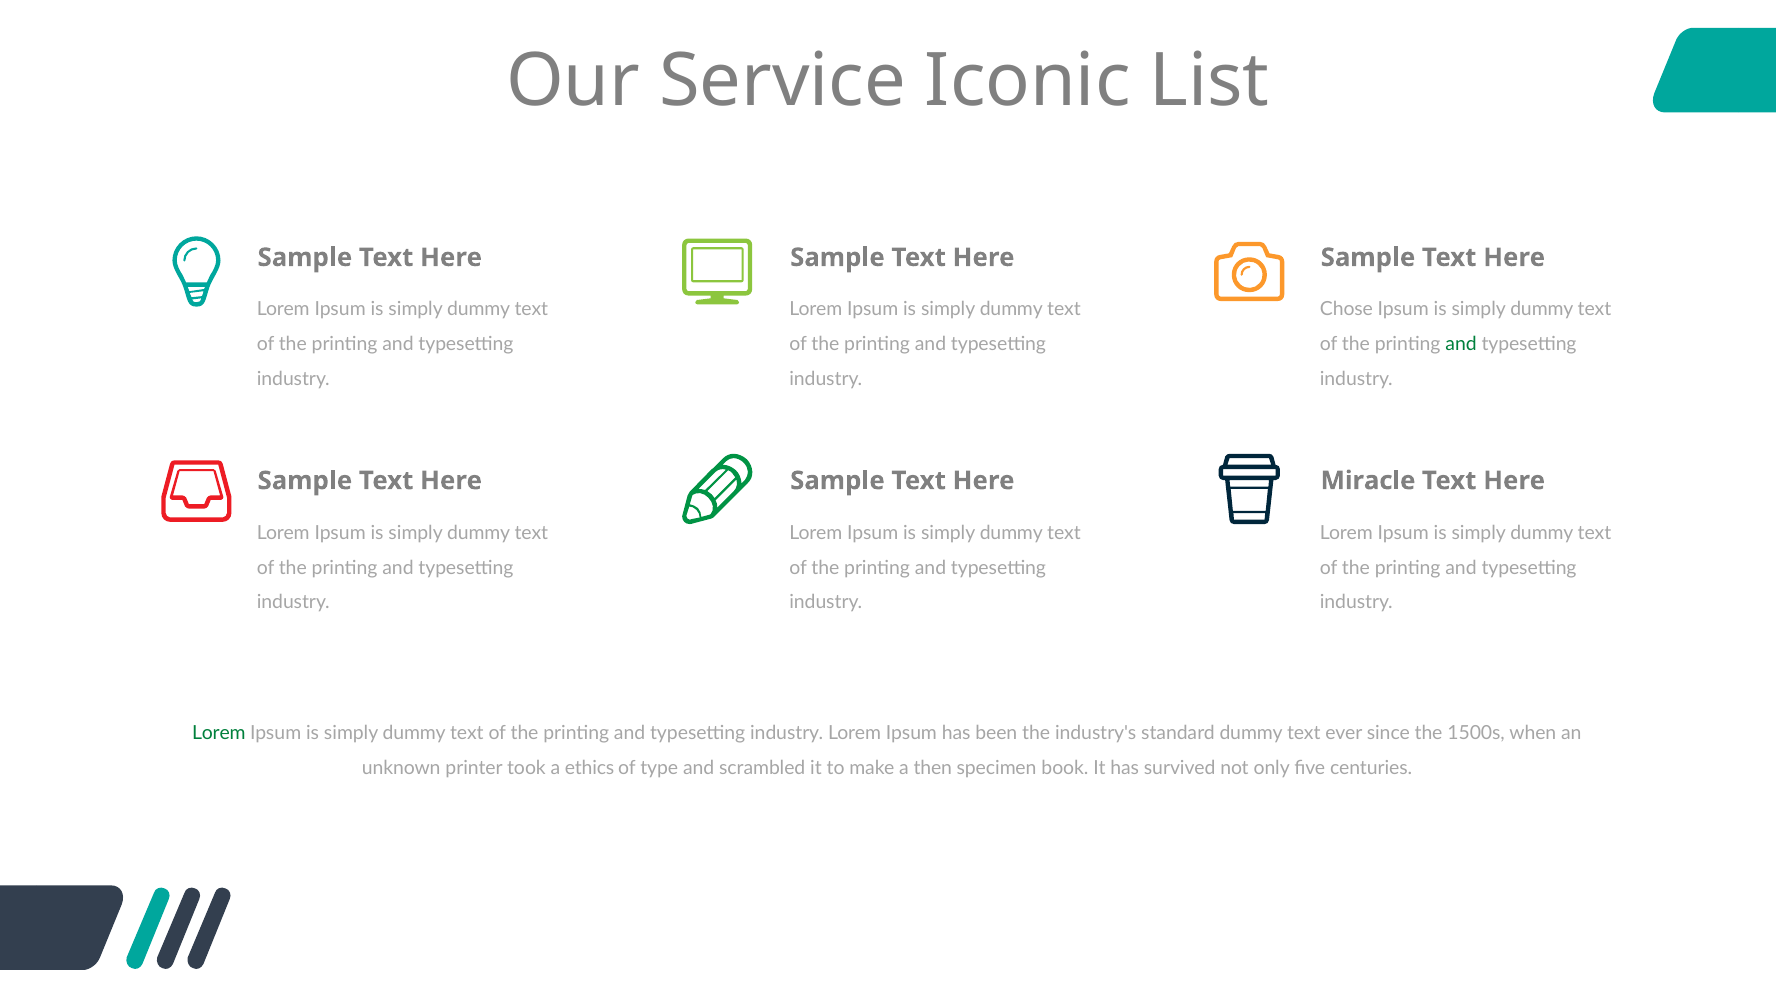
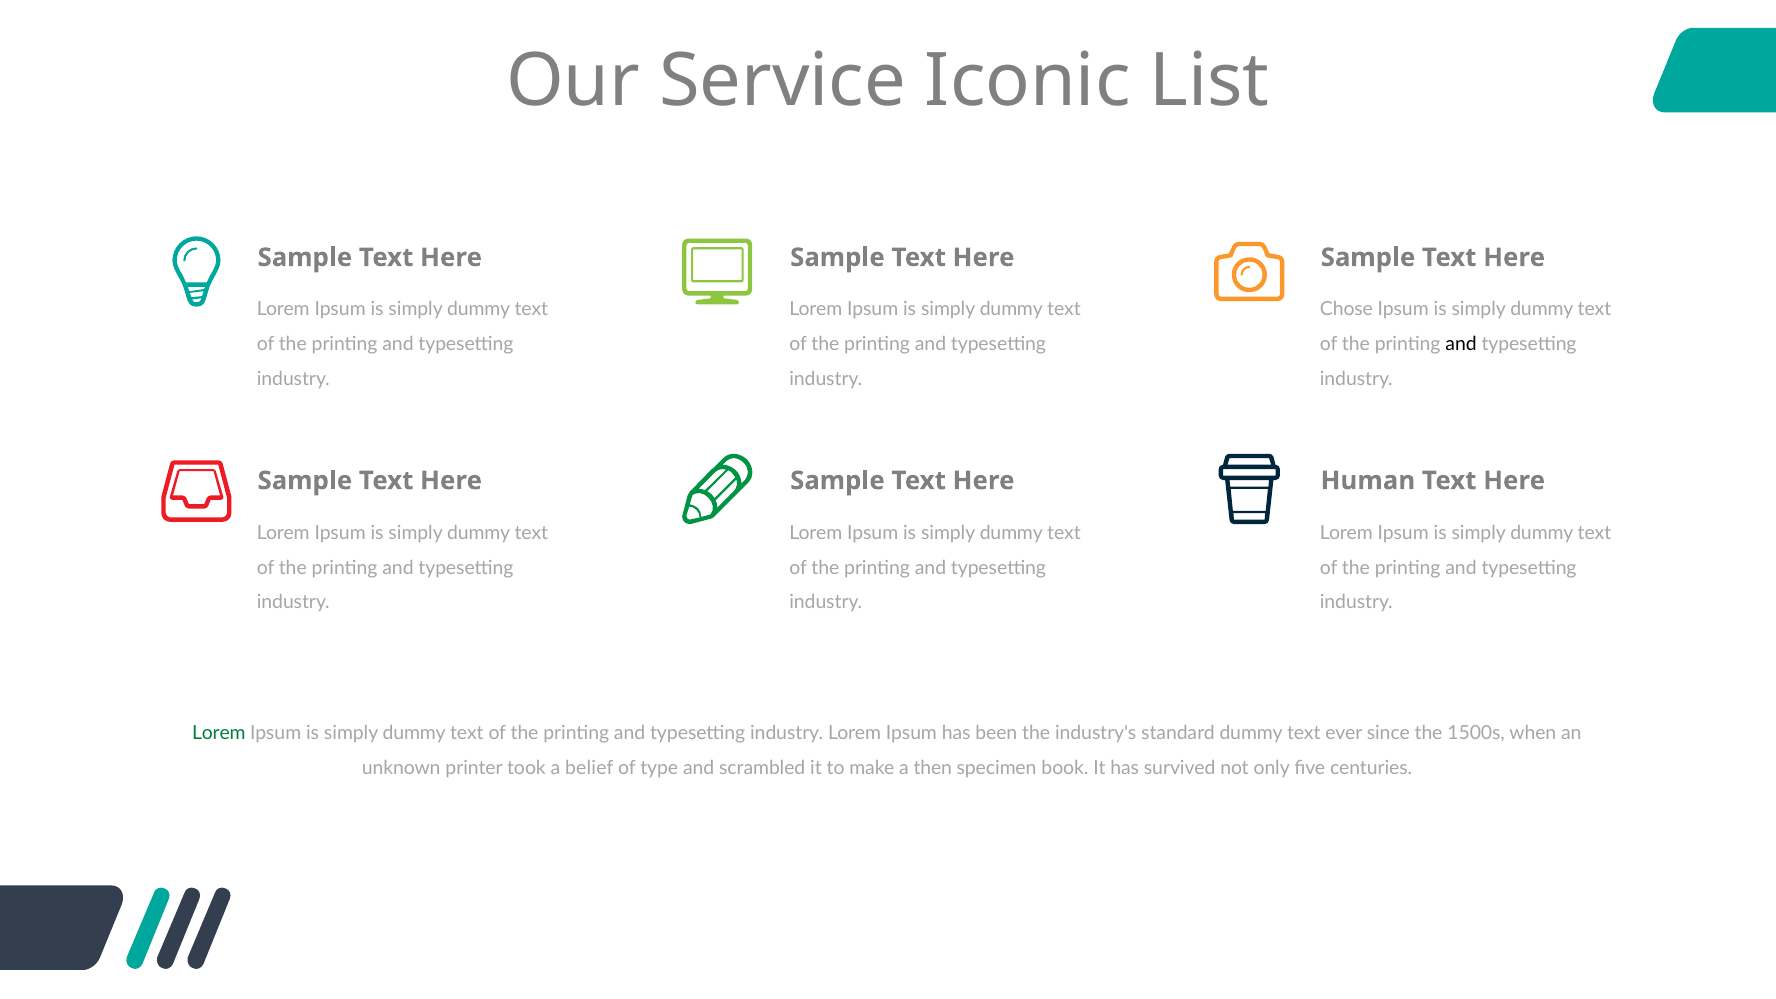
and colour: green -> black (1461, 344)
Miracle: Miracle -> Human (1368, 481)
ethics: ethics -> belief (589, 768)
